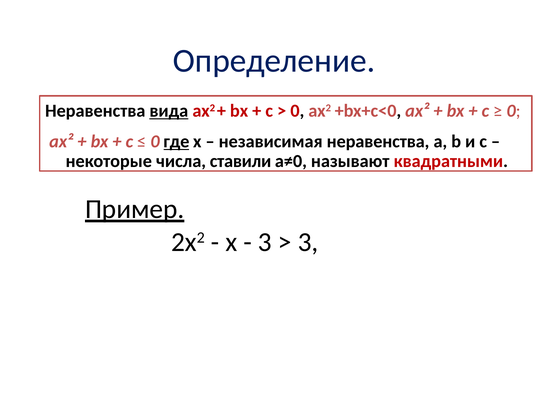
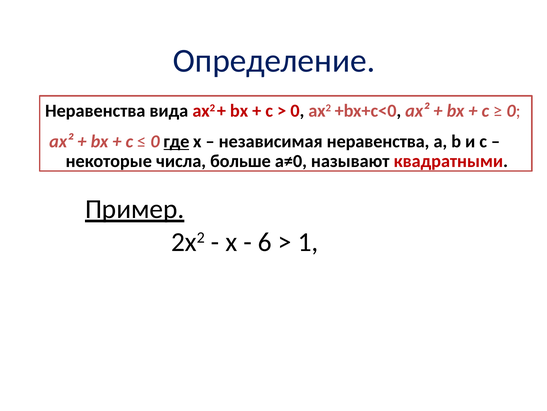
вида underline: present -> none (169, 111)
ставили: ставили -> больше (240, 161)
3: 3 -> 6 (265, 242)
3: 3 -> 1 (308, 242)
